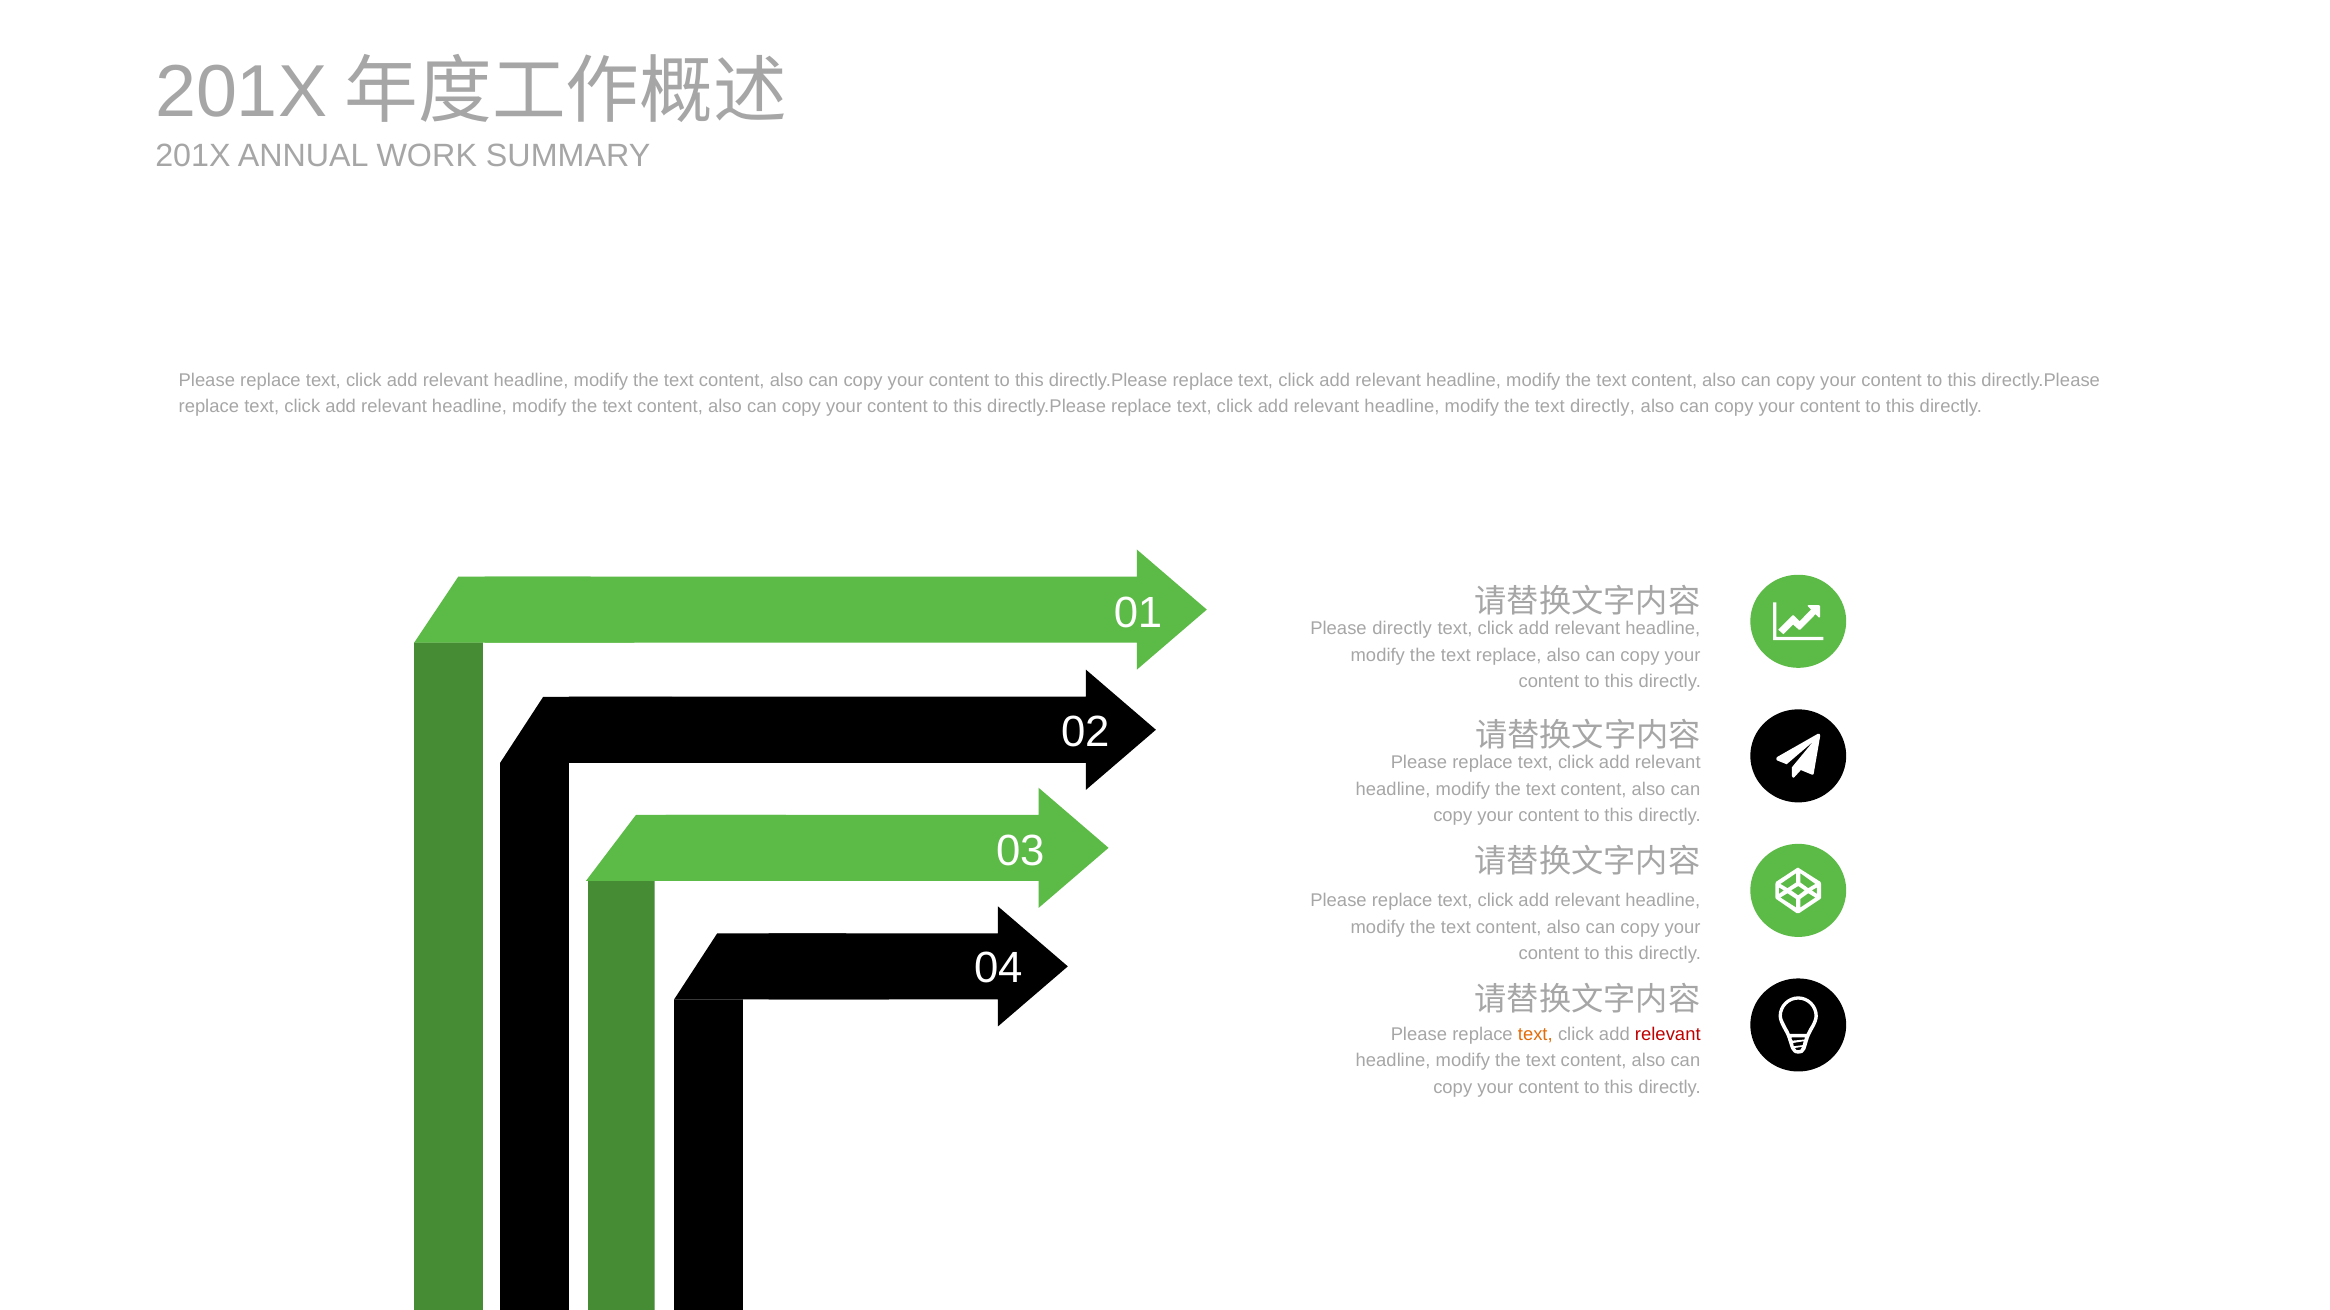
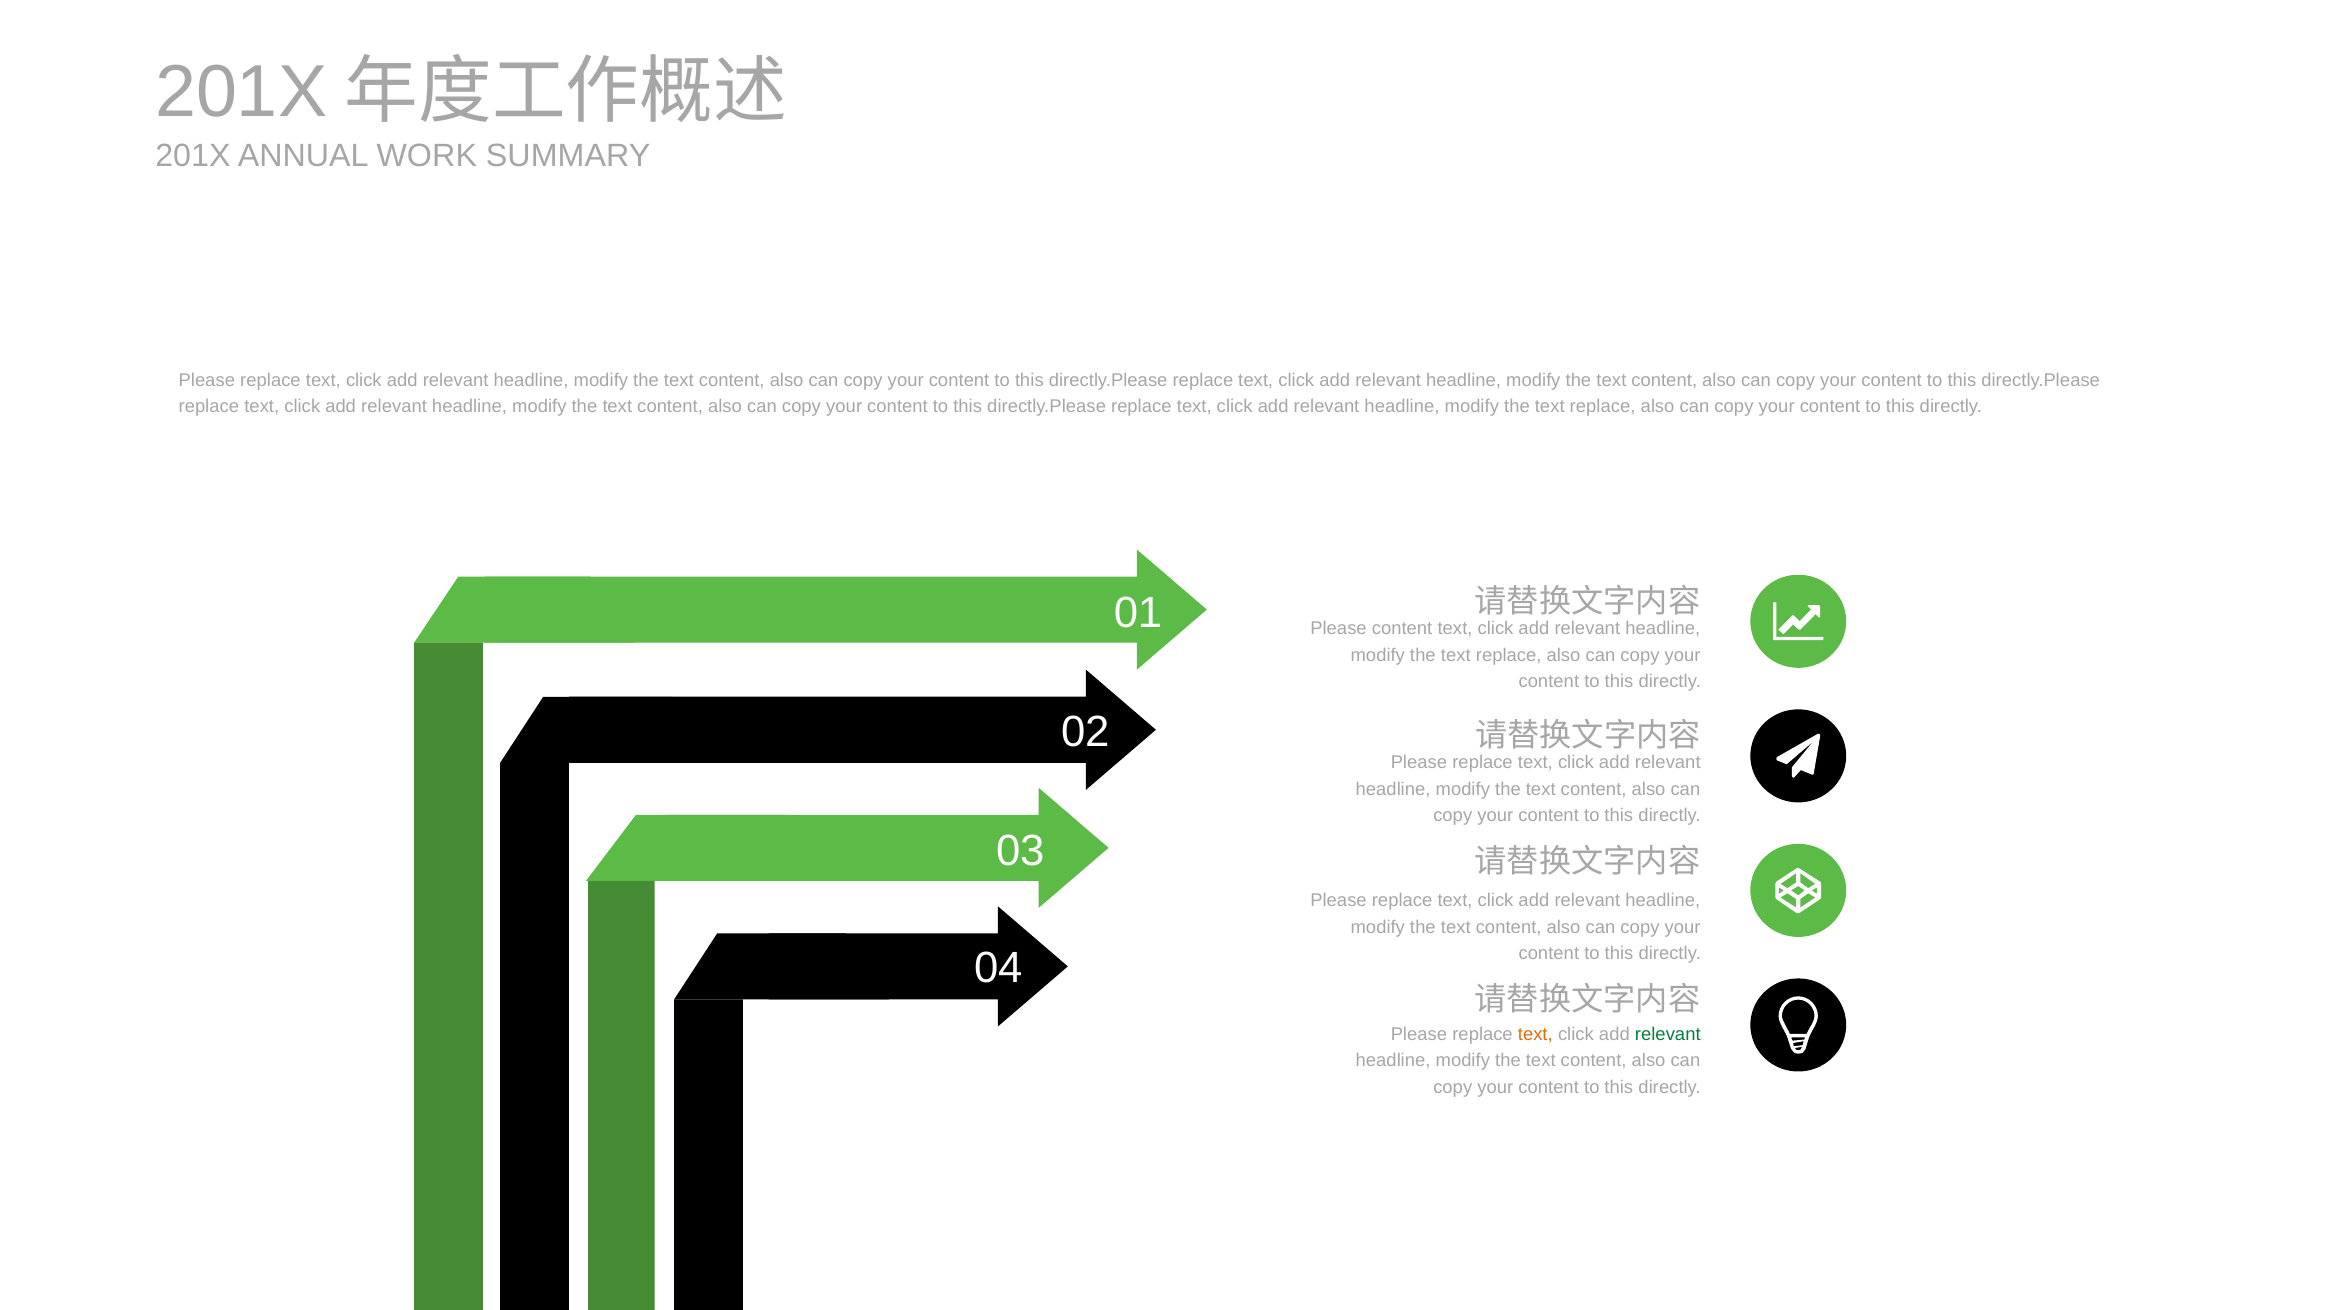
directly: directly -> replace (1603, 407)
Please directly: directly -> content (1402, 629)
relevant colour: red -> green (1668, 1035)
